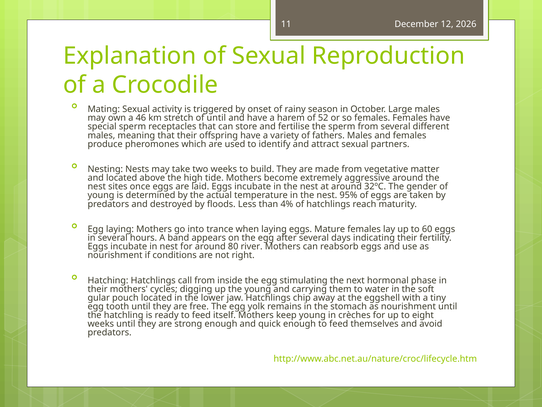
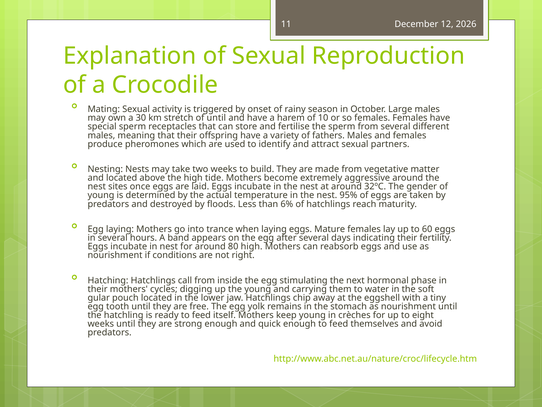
46: 46 -> 30 (141, 118)
52: 52 -> 10 (323, 118)
4%: 4% -> 6% (287, 204)
80 river: river -> high (252, 246)
